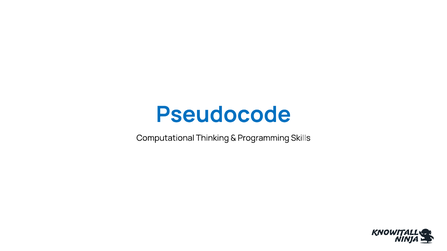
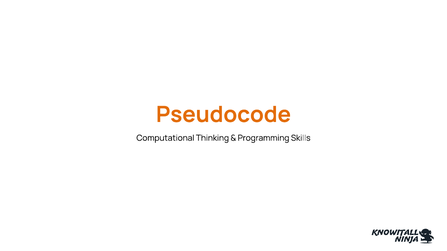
Pseudocode colour: blue -> orange (223, 115)
